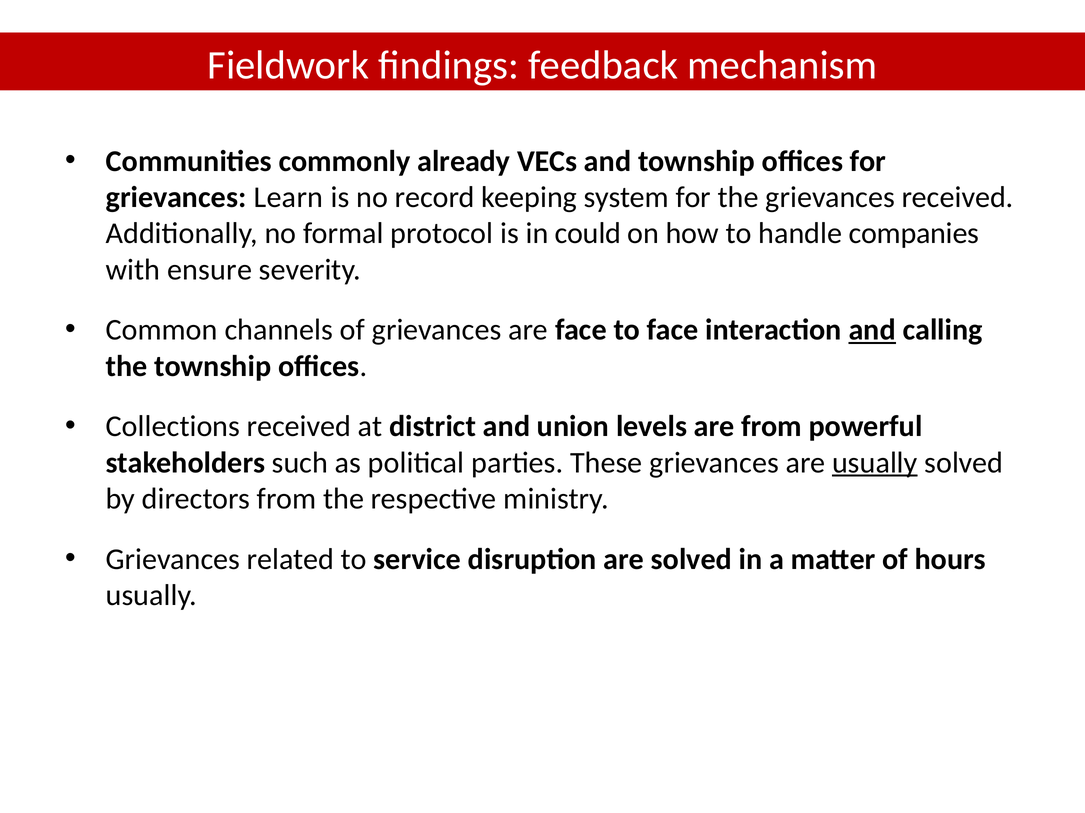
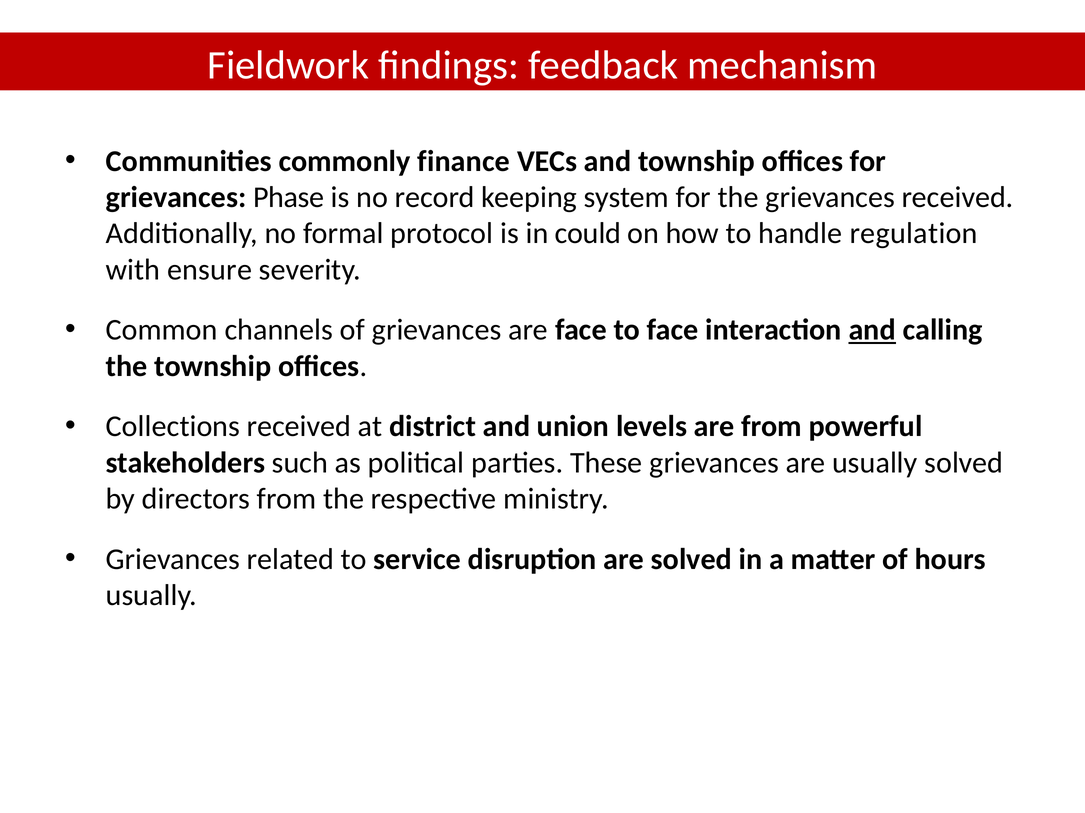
already: already -> finance (464, 161)
Learn: Learn -> Phase (289, 198)
companies: companies -> regulation (914, 234)
usually underline: present -> none (875, 463)
